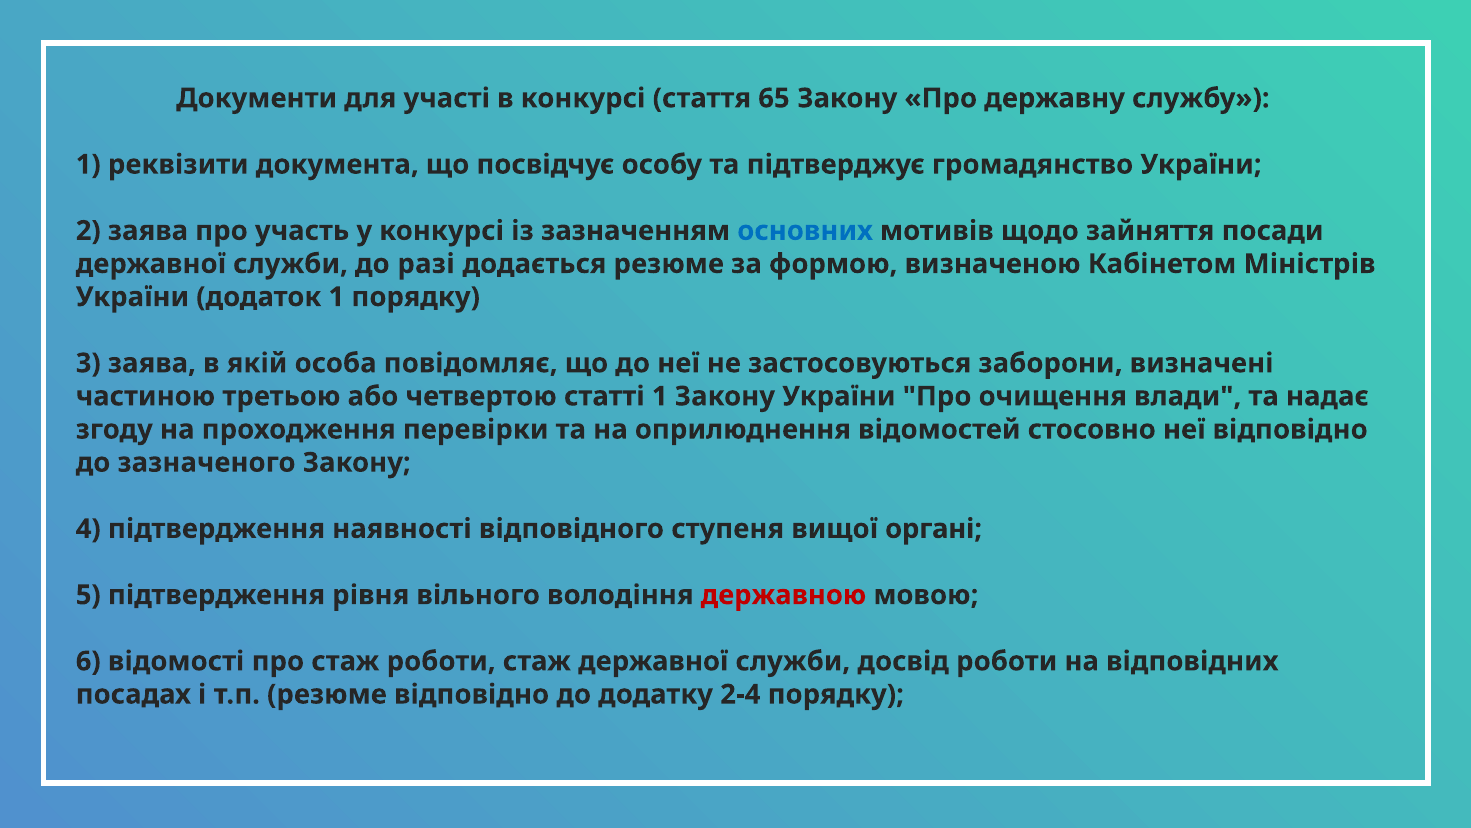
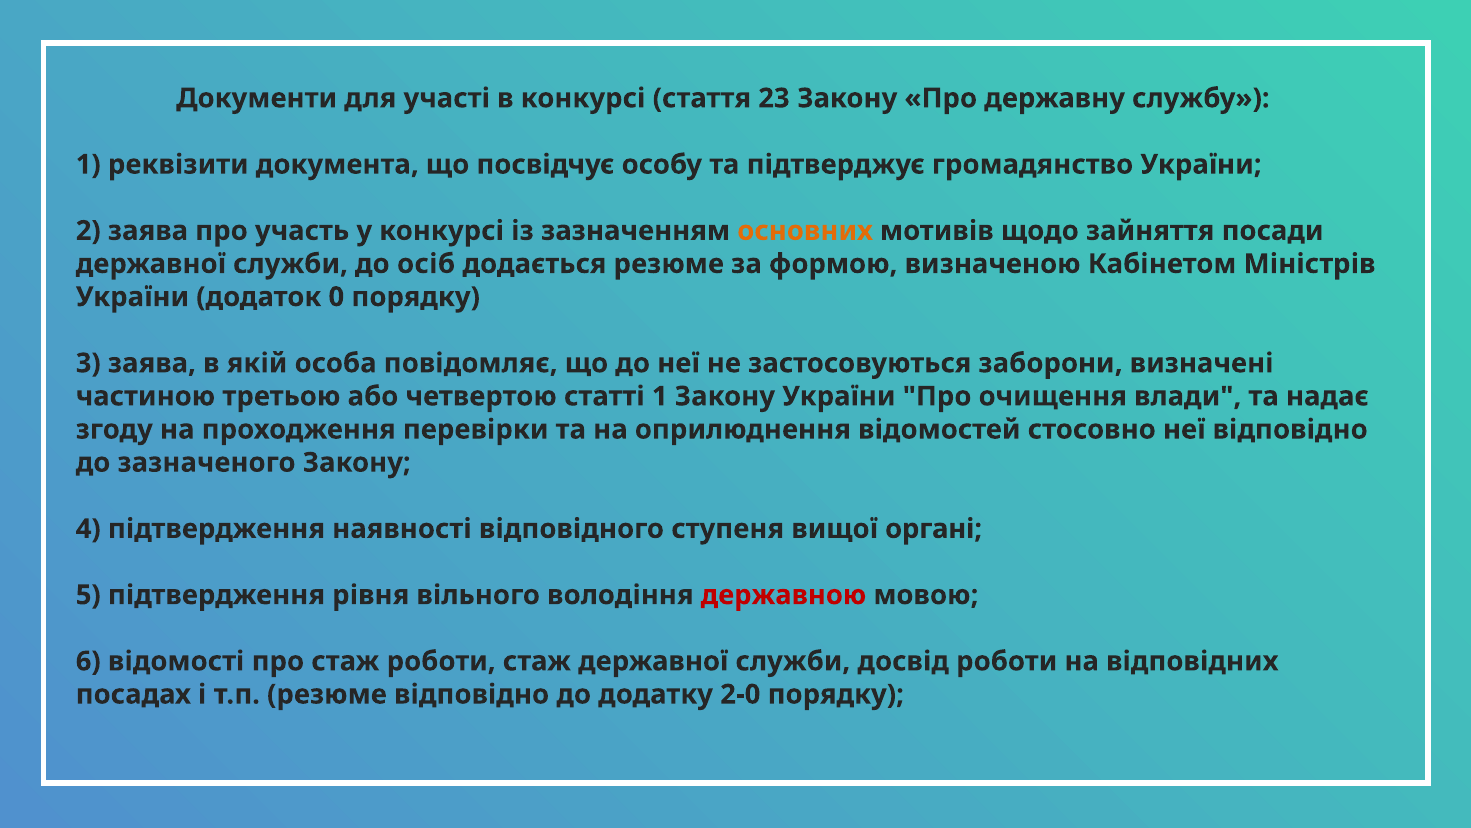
65: 65 -> 23 (774, 98)
основних colour: blue -> orange (805, 231)
разі: разі -> осіб (426, 264)
додаток 1: 1 -> 0 (336, 297)
2-4: 2-4 -> 2-0 (740, 694)
